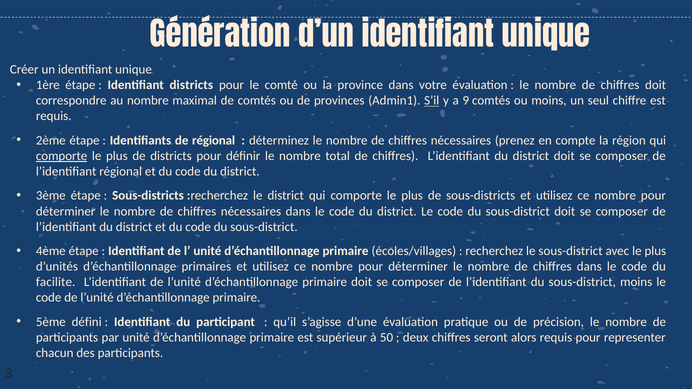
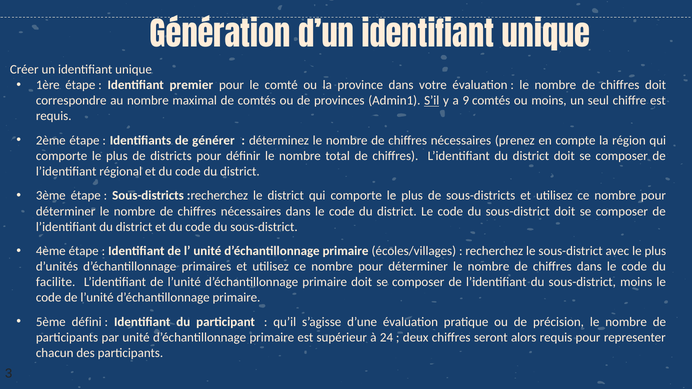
Identifiant districts: districts -> premier (191, 85)
de régional: régional -> générer (213, 140)
comporte underline: present -> none (62, 156)
50: 50 -> 24 (387, 338)
